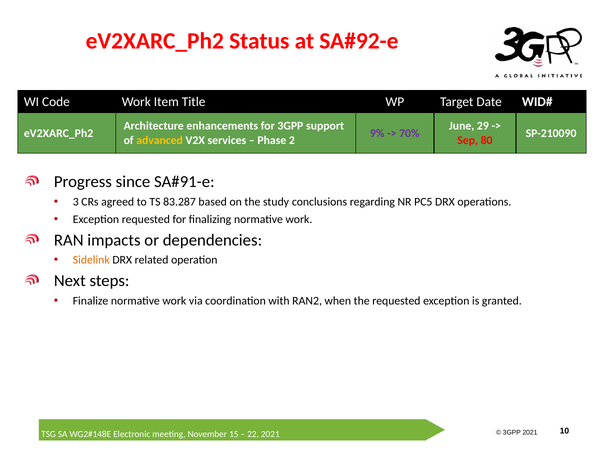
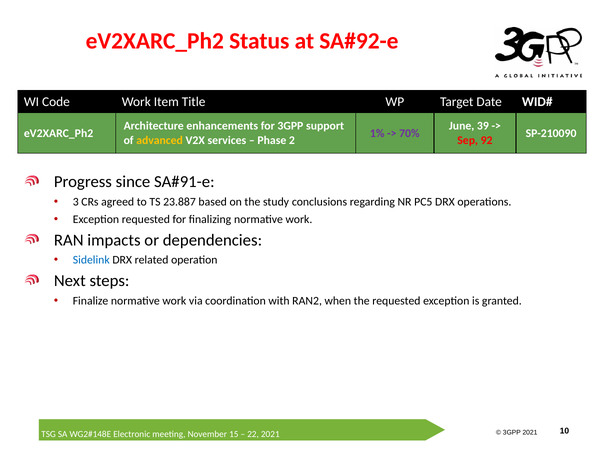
29: 29 -> 39 (483, 126)
9%: 9% -> 1% (377, 133)
80: 80 -> 92 (487, 140)
83.287: 83.287 -> 23.887 (179, 202)
Sidelink colour: orange -> blue (91, 260)
